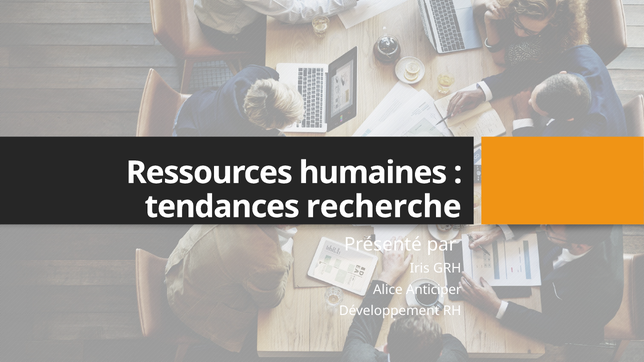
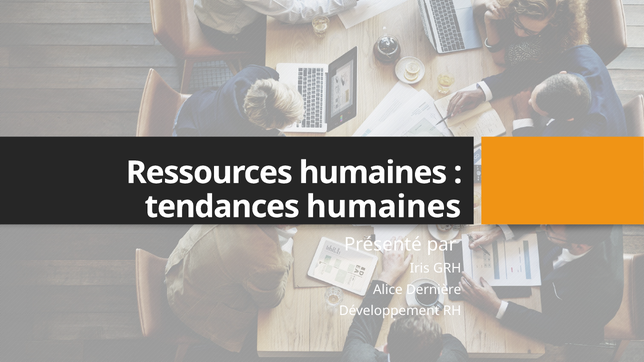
tendances recherche: recherche -> humaines (384, 207)
Anticiper: Anticiper -> Dernière (434, 290)
